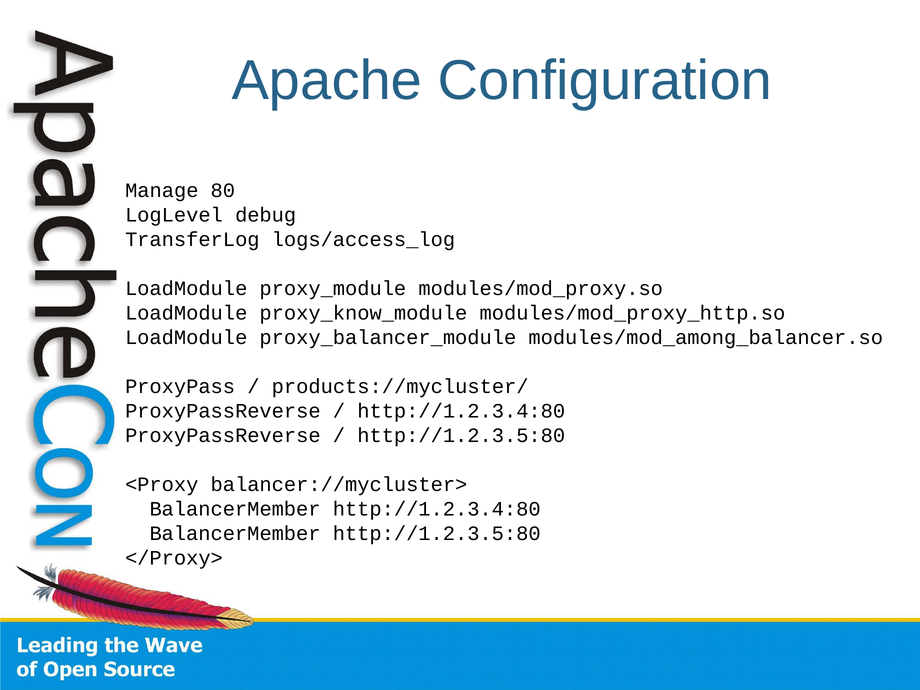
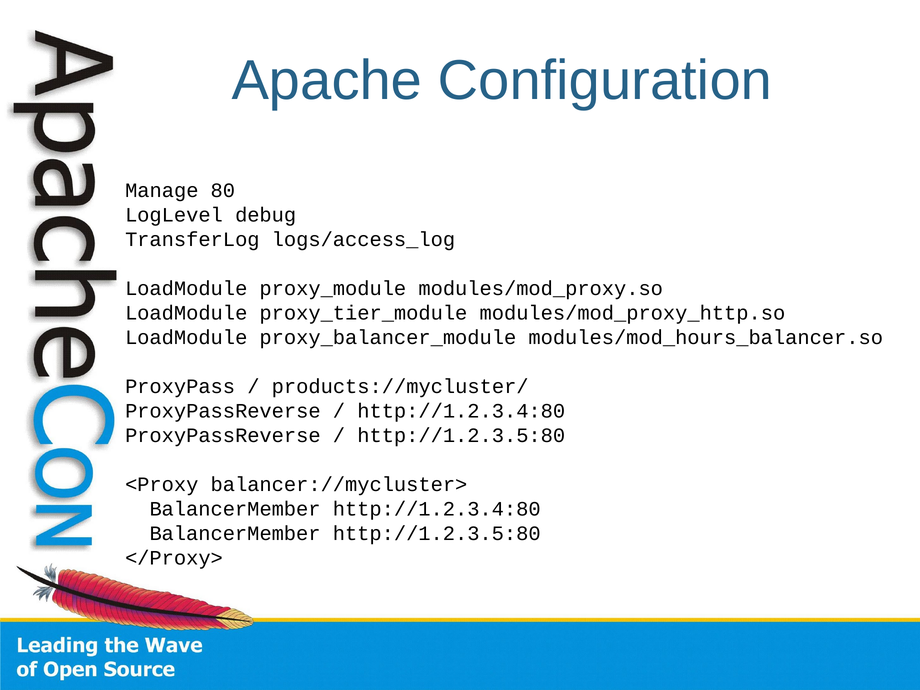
proxy_know_module: proxy_know_module -> proxy_tier_module (363, 313)
modules/mod_among_balancer.so: modules/mod_among_balancer.so -> modules/mod_hours_balancer.so (706, 337)
